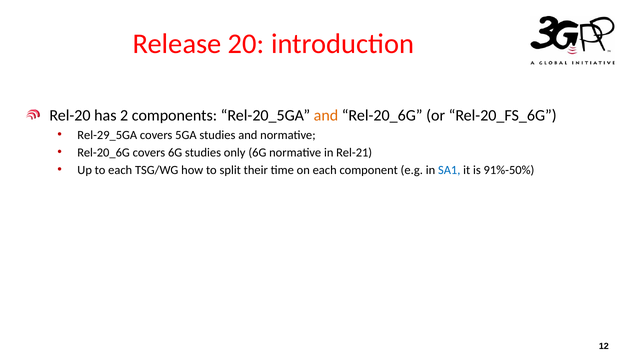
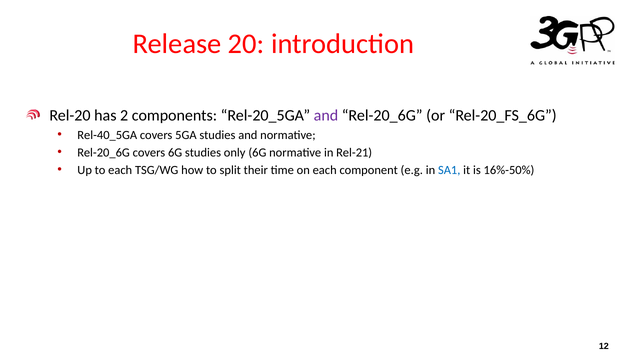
and colour: orange -> purple (326, 116)
Rel-29_5GA: Rel-29_5GA -> Rel-40_5GA (107, 135)
91%-50%: 91%-50% -> 16%-50% (509, 170)
